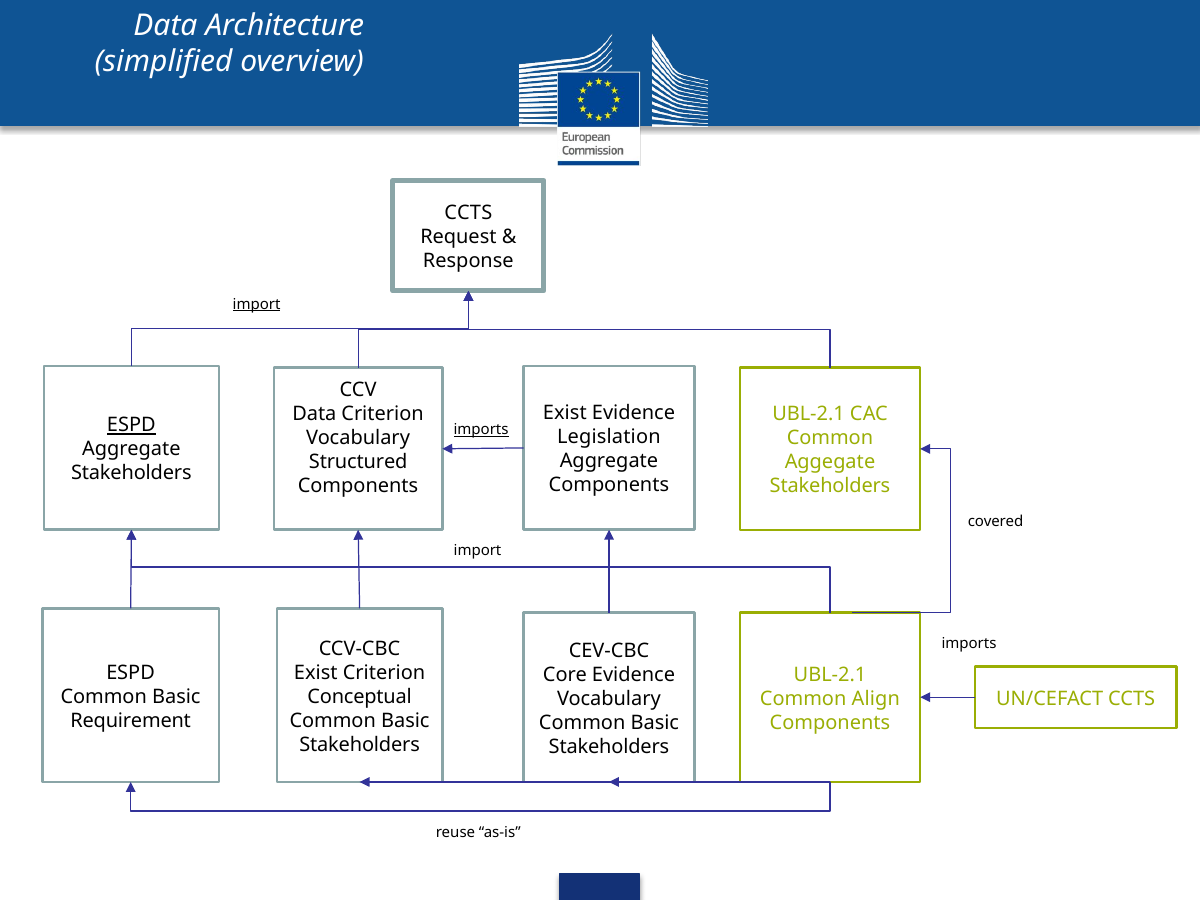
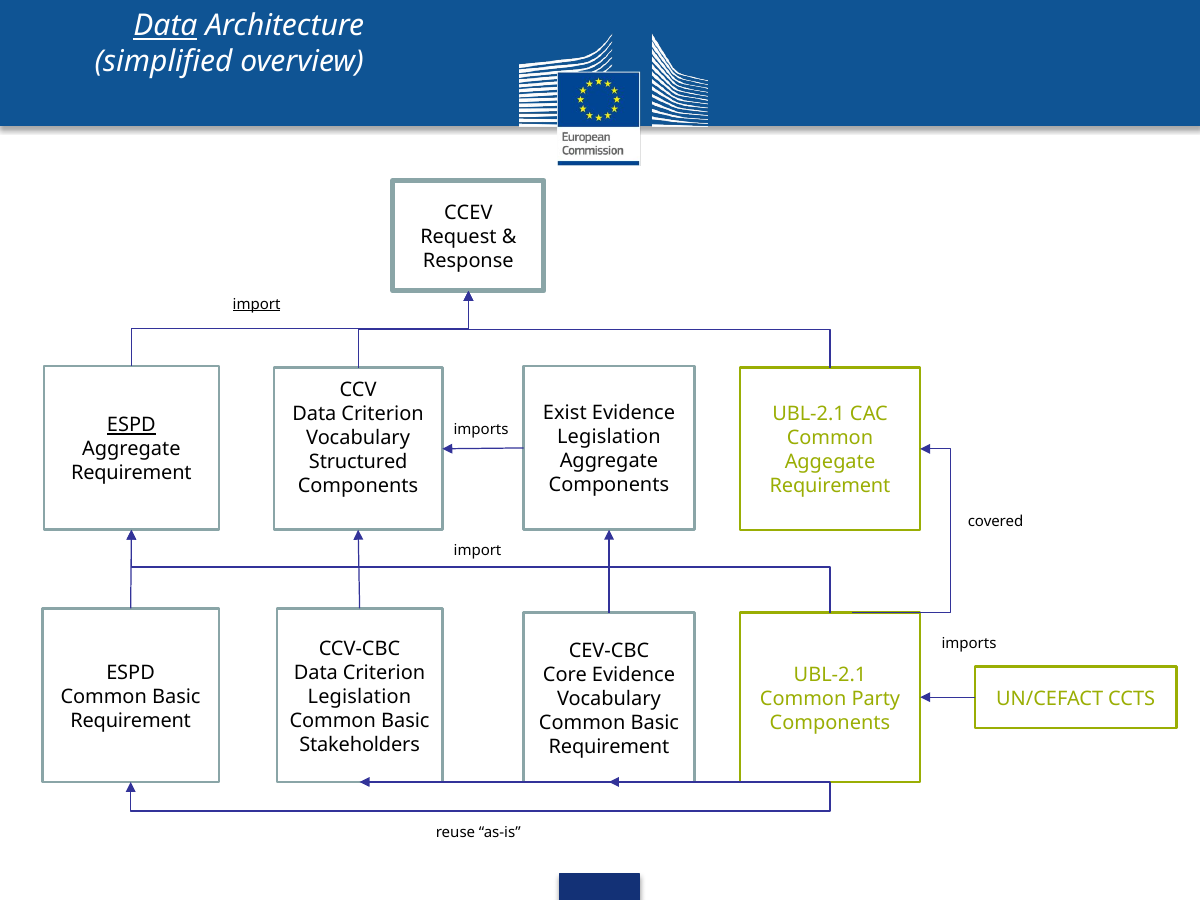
Data underline: none -> present (165, 26)
CCTS: CCTS -> CCEV (468, 213)
imports underline: present -> none (481, 430)
Stakeholders: Stakeholders -> Requirement (131, 473)
Stakeholders: Stakeholders -> Requirement (830, 486)
Exist: Exist -> Data (316, 672)
Conceptual: Conceptual -> Legislation (359, 696)
Align: Align -> Party (876, 699)
Stakeholders: Stakeholders -> Requirement (609, 747)
